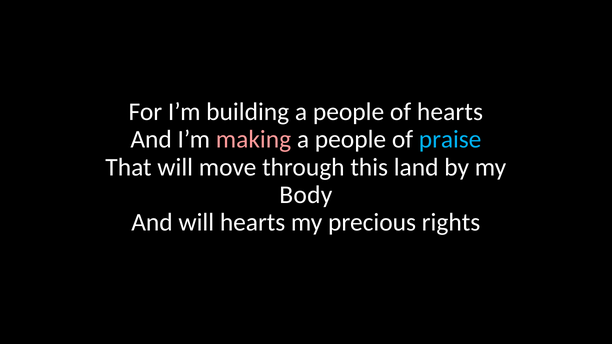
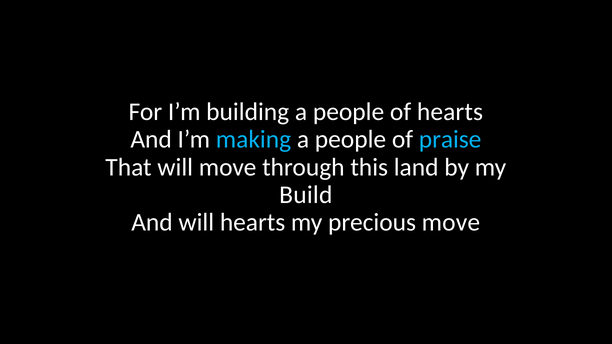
making colour: pink -> light blue (253, 140)
Body: Body -> Build (306, 195)
precious rights: rights -> move (451, 222)
